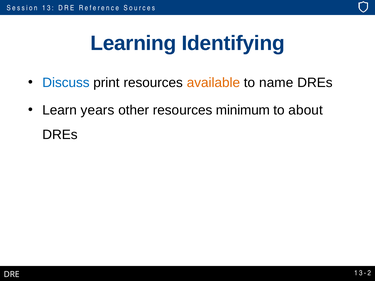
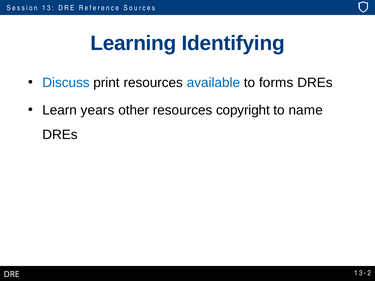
available colour: orange -> blue (213, 83)
name: name -> forms (276, 83)
minimum: minimum -> copyright (243, 110)
about: about -> name (306, 110)
